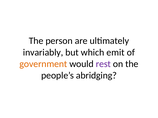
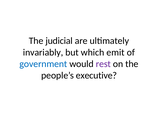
person: person -> judicial (59, 41)
government colour: orange -> blue (43, 64)
abridging: abridging -> executive (96, 76)
